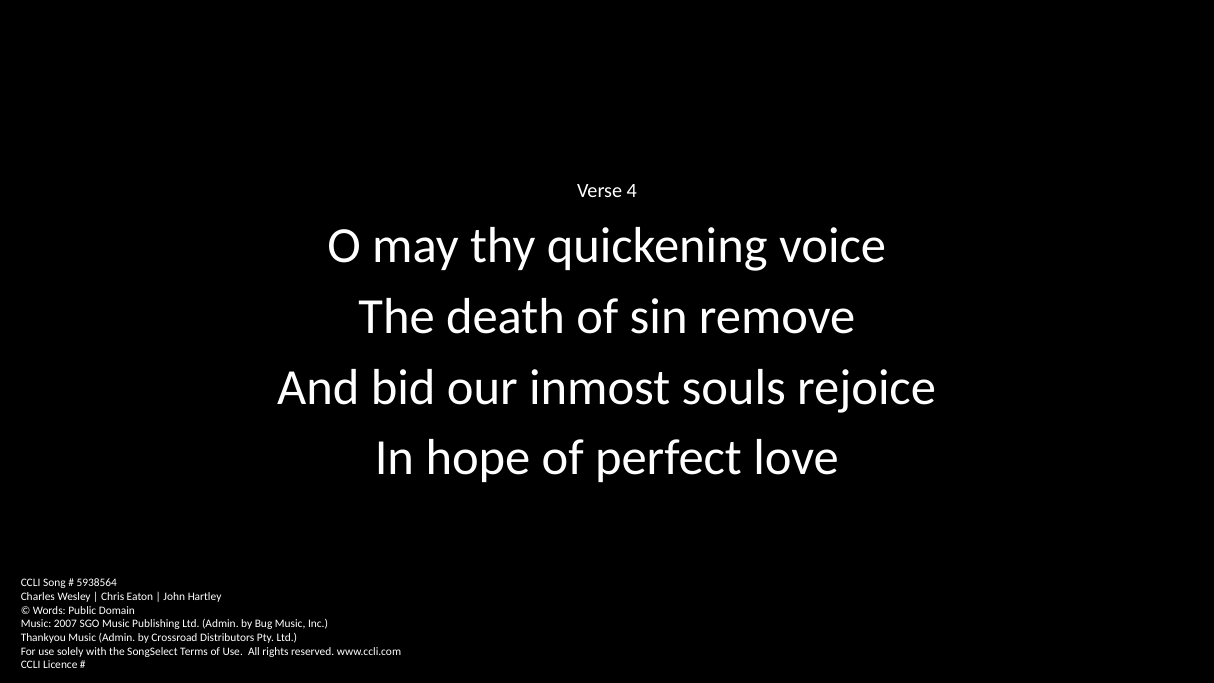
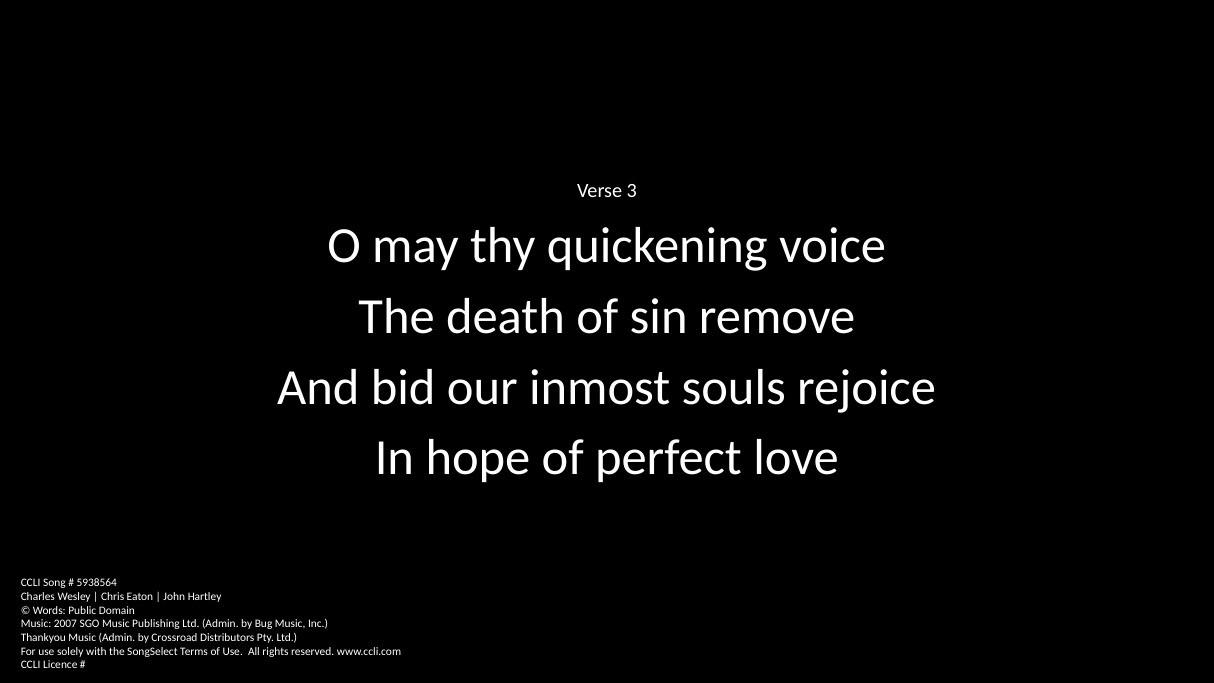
4: 4 -> 3 (632, 191)
